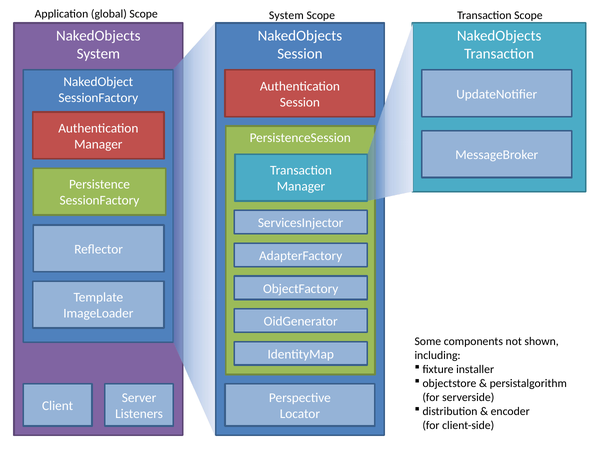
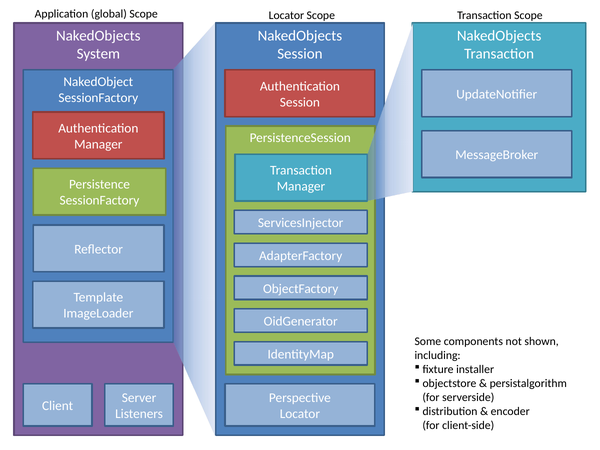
Scope System: System -> Locator (286, 15)
